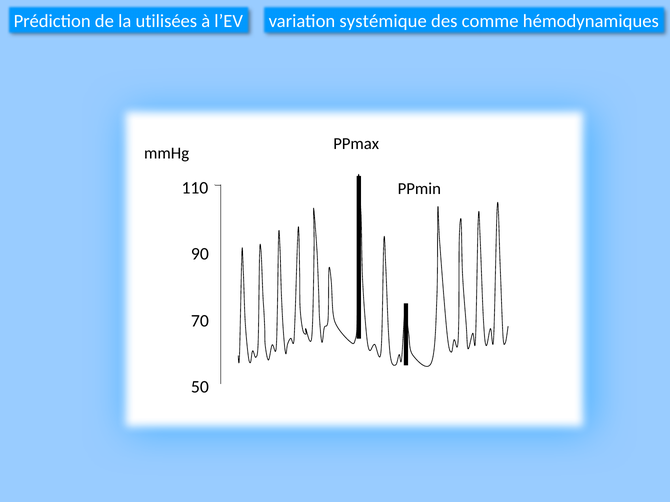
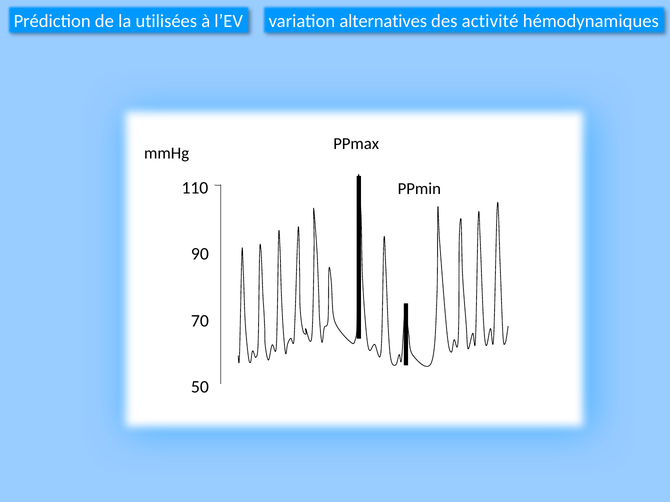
systémique: systémique -> alternatives (383, 21)
comme: comme -> activité (490, 21)
